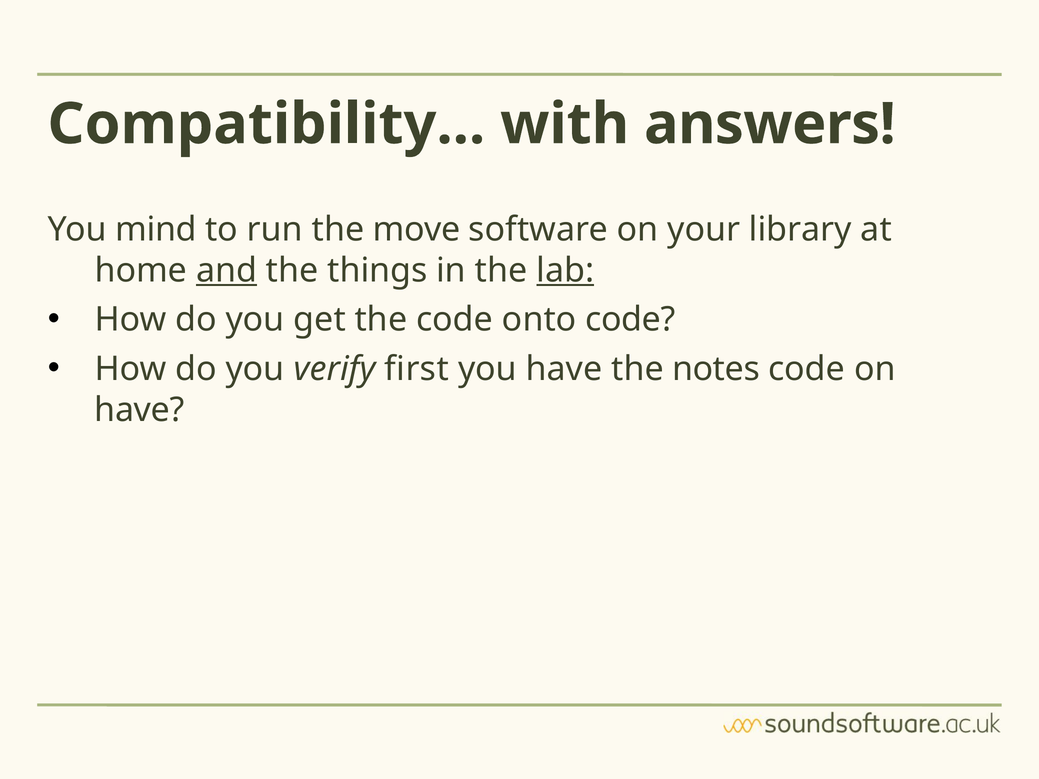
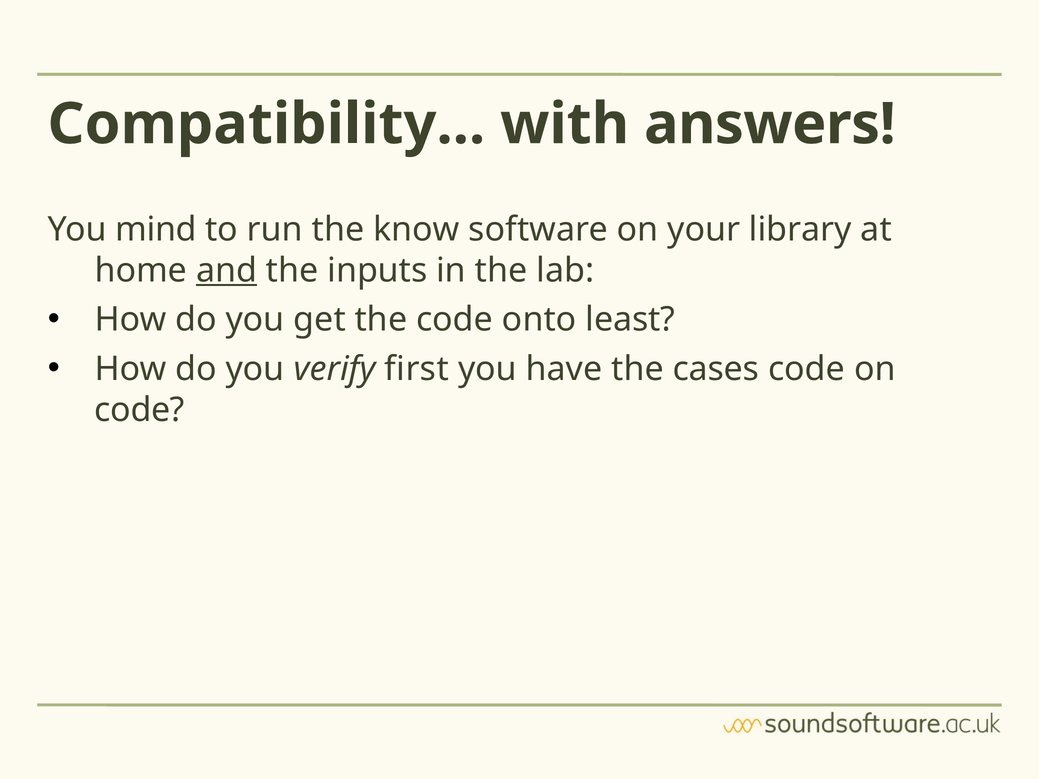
move: move -> know (416, 230)
things: things -> inputs (377, 271)
lab underline: present -> none (565, 271)
onto code: code -> least (630, 320)
notes: notes -> cases (716, 369)
have: have -> code (139, 410)
